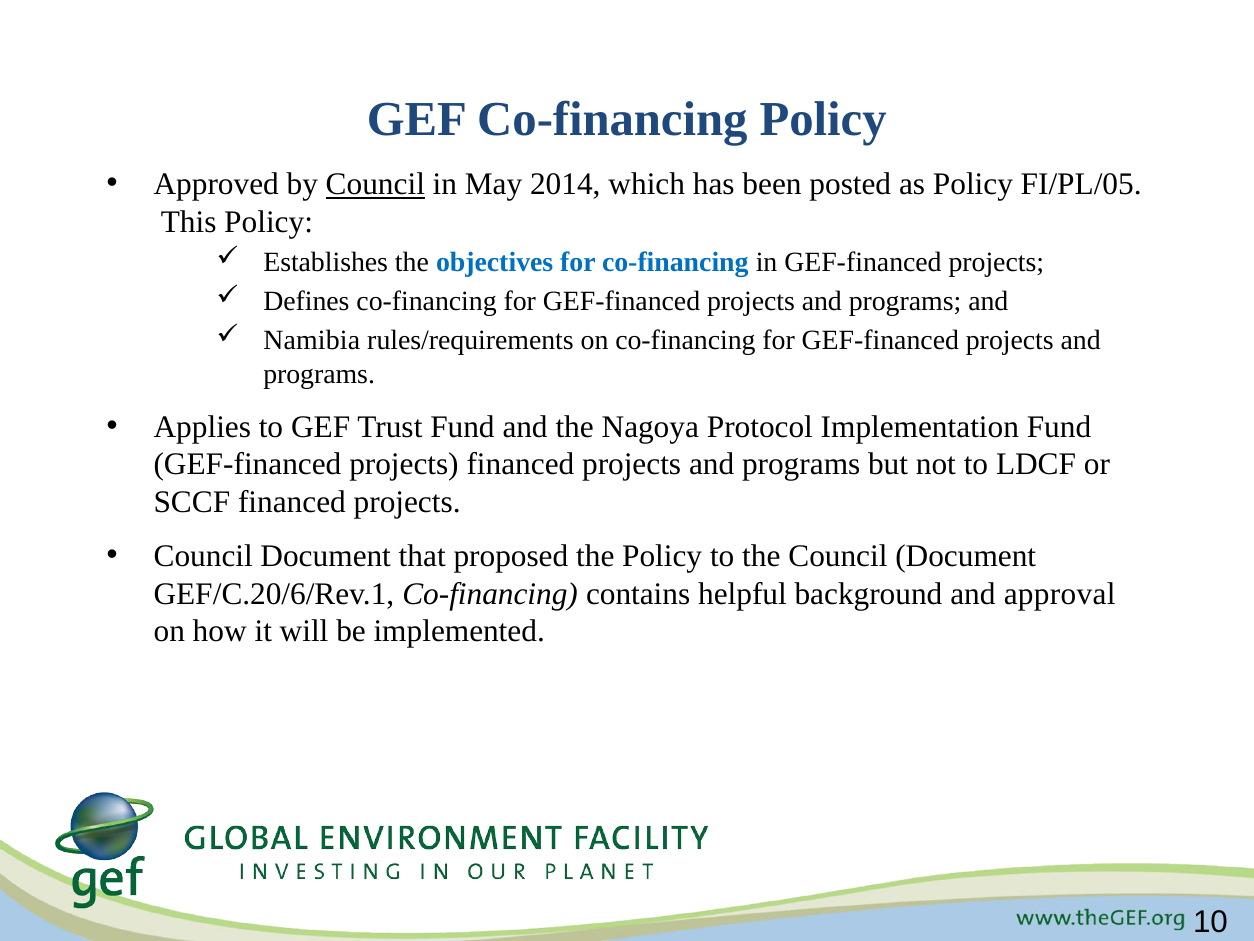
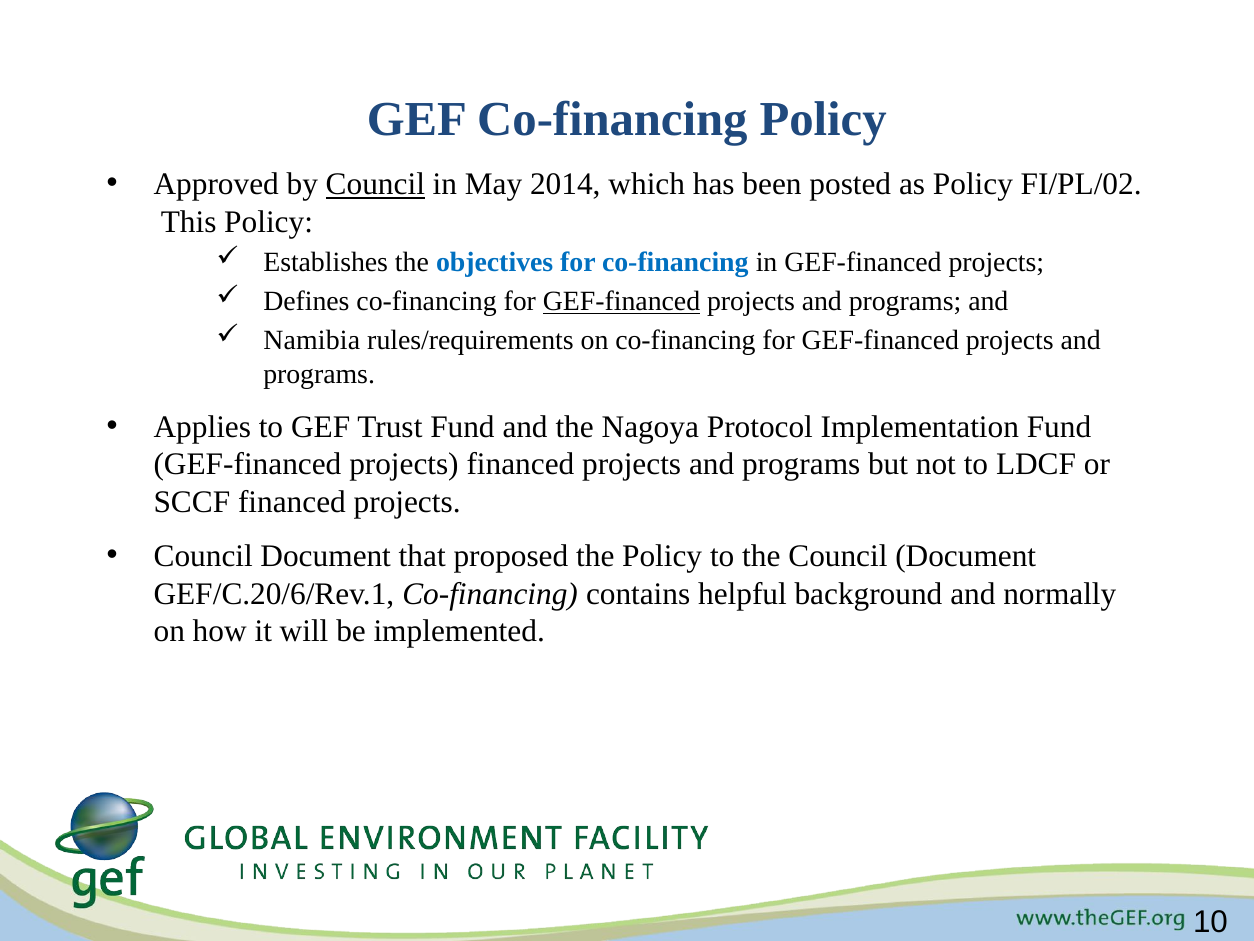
FI/PL/05: FI/PL/05 -> FI/PL/02 (1081, 184)
GEF-financed underline: none -> present (622, 301)
approval: approval -> normally (1060, 594)
